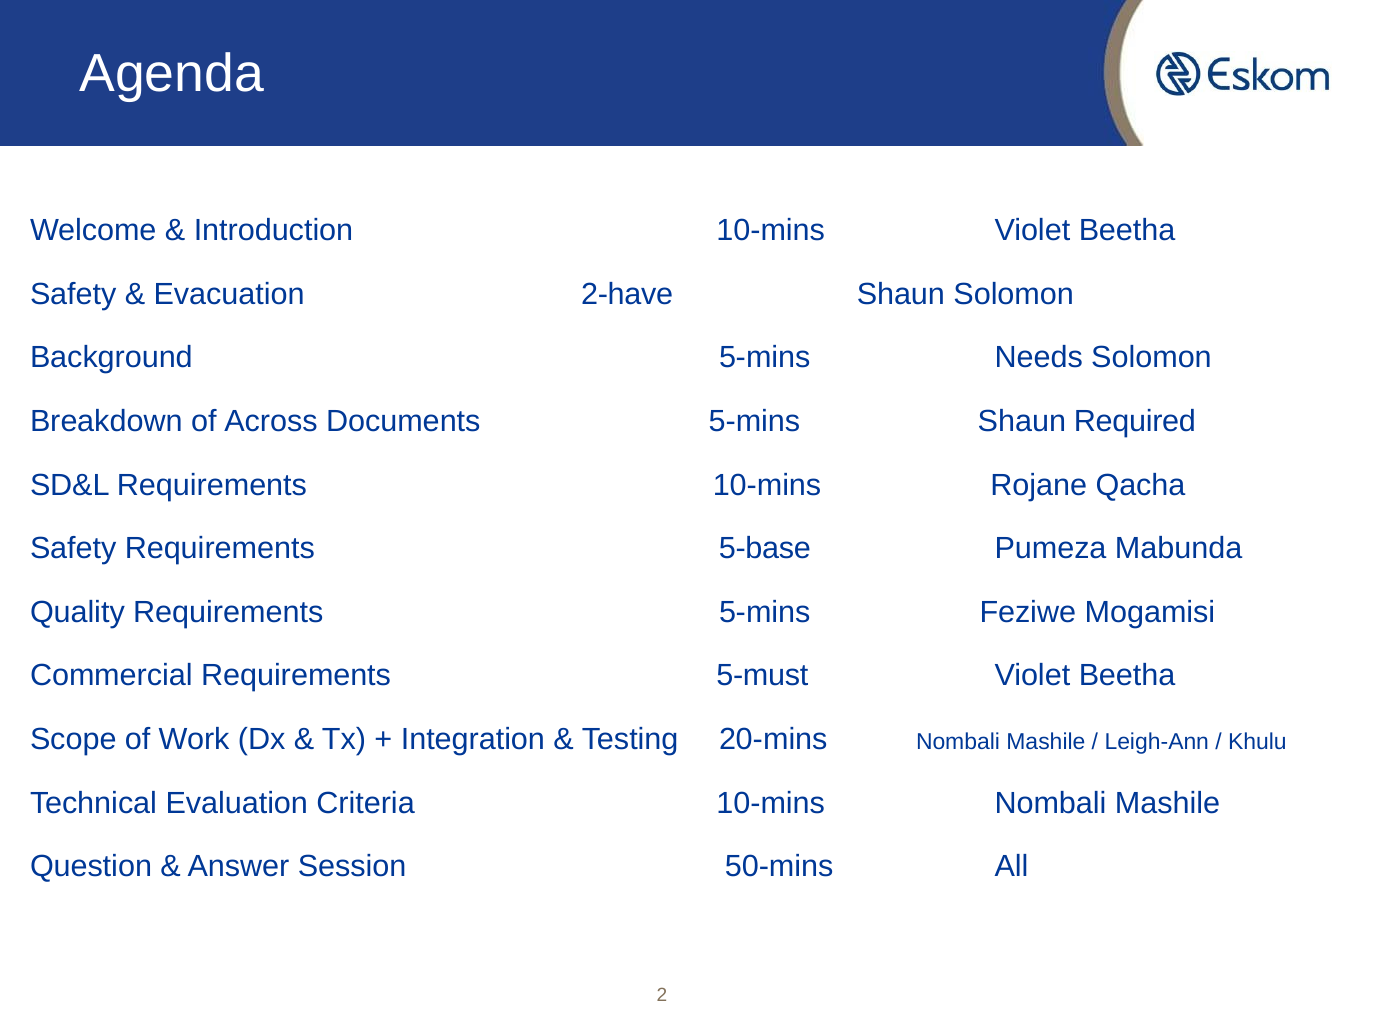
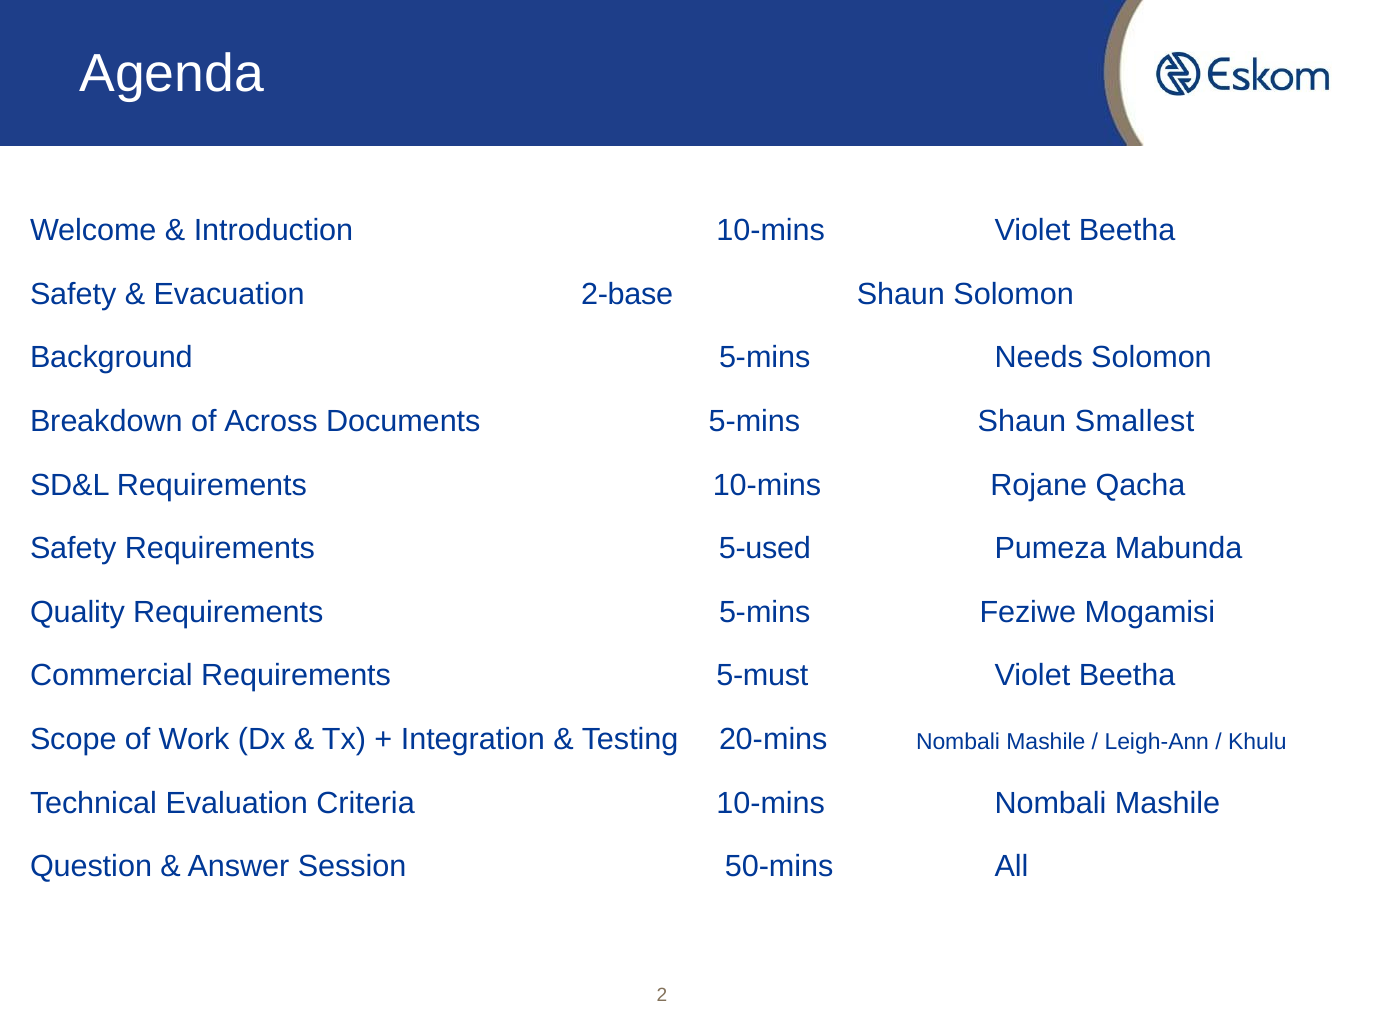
2-have: 2-have -> 2-base (627, 294)
Required: Required -> Smallest (1135, 422)
5-base: 5-base -> 5-used (765, 549)
